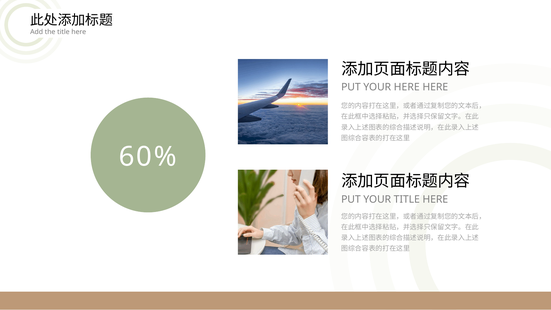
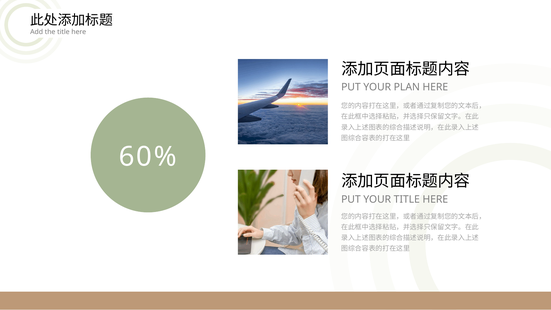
YOUR HERE: HERE -> PLAN (407, 87)
